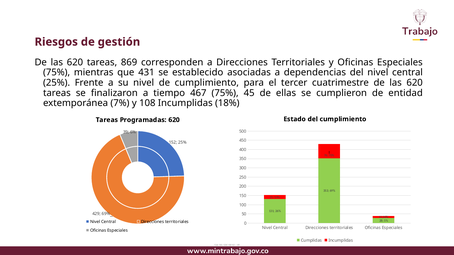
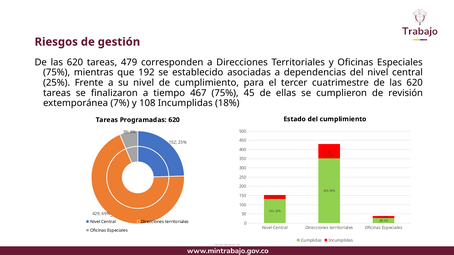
869: 869 -> 479 (129, 62)
431: 431 -> 192 (146, 73)
entidad: entidad -> revisión (406, 93)
